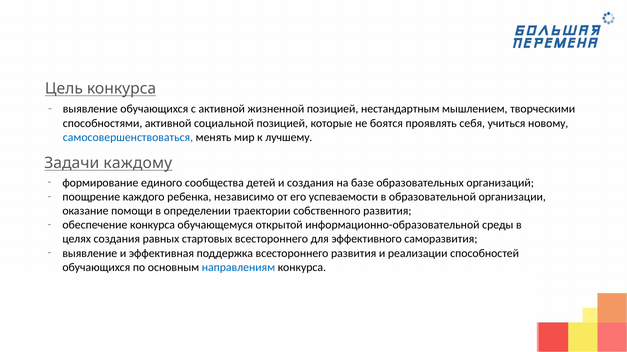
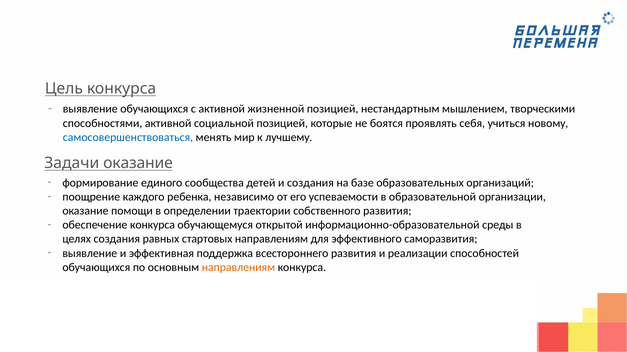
Задачи каждому: каждому -> оказание (138, 163)
стартовых всестороннего: всестороннего -> направлениям (271, 240)
направлениям colour: blue -> orange (238, 268)
